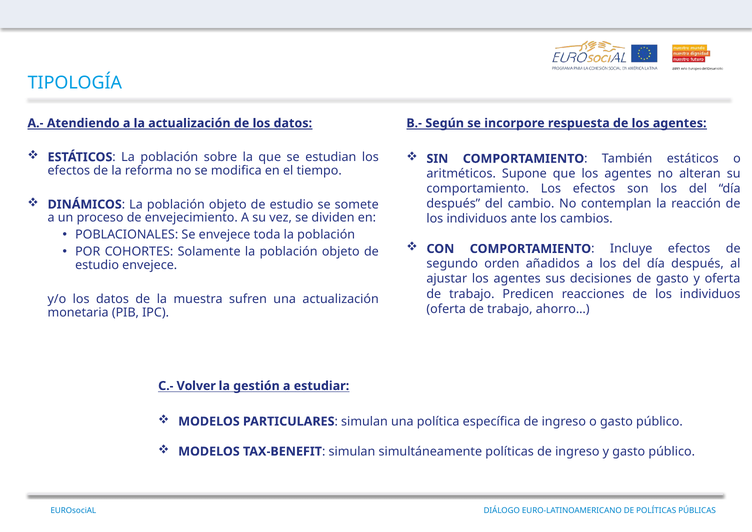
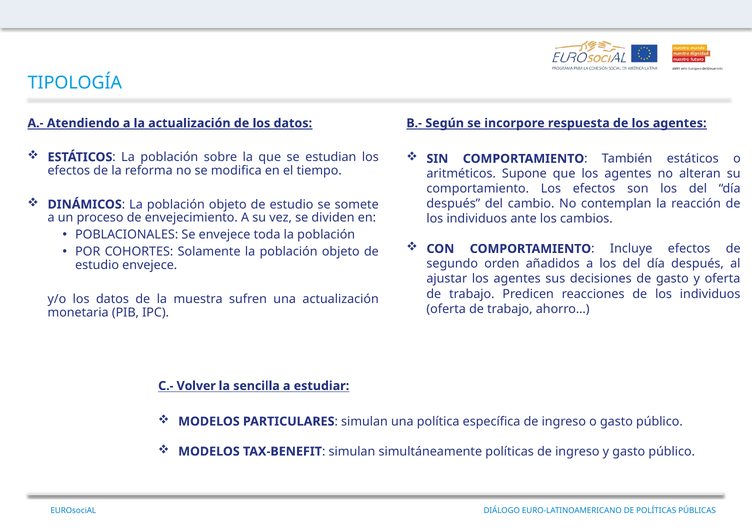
gestión: gestión -> sencilla (256, 386)
